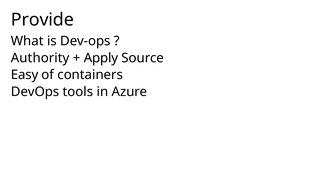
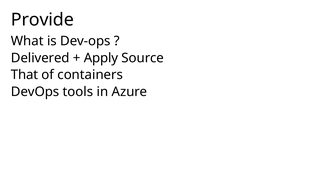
Authority: Authority -> Delivered (40, 58)
Easy: Easy -> That (25, 75)
